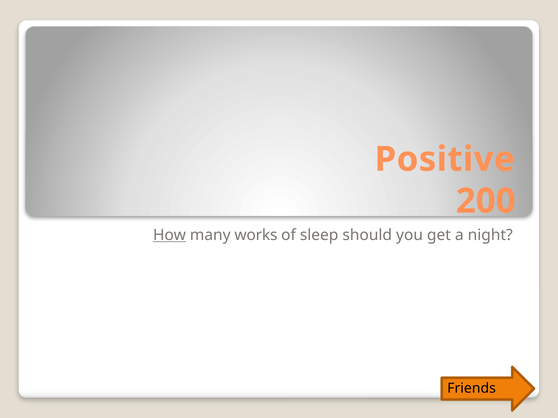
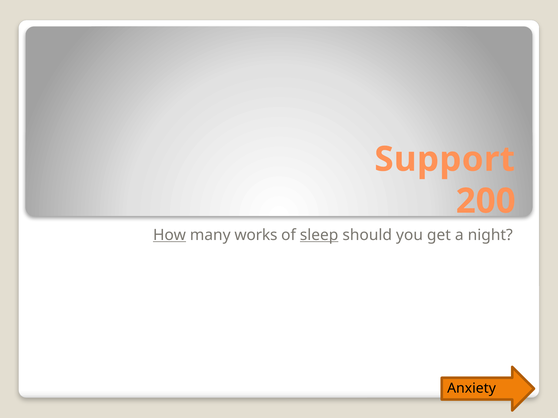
Positive: Positive -> Support (445, 159)
sleep underline: none -> present (319, 235)
Friends: Friends -> Anxiety (472, 389)
